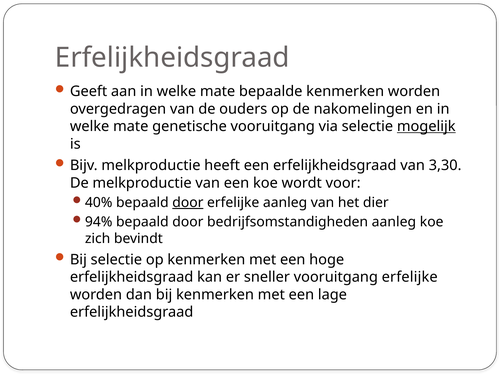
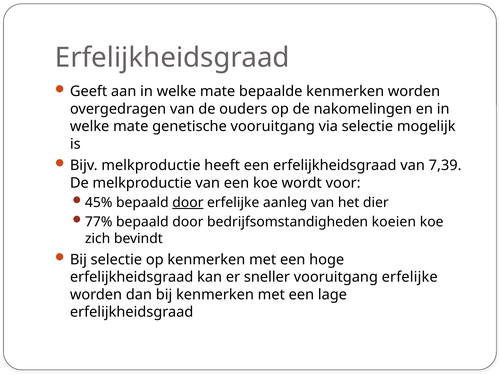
mogelijk underline: present -> none (426, 126)
3,30: 3,30 -> 7,39 (445, 165)
40%: 40% -> 45% (99, 203)
94%: 94% -> 77% (99, 222)
bedrijfsomstandigheden aanleg: aanleg -> koeien (394, 222)
